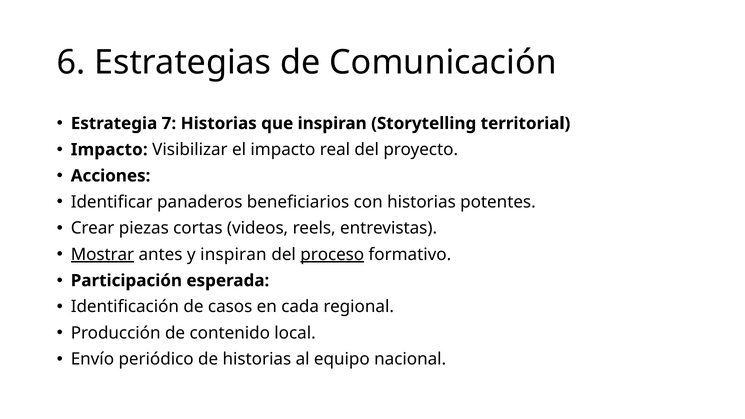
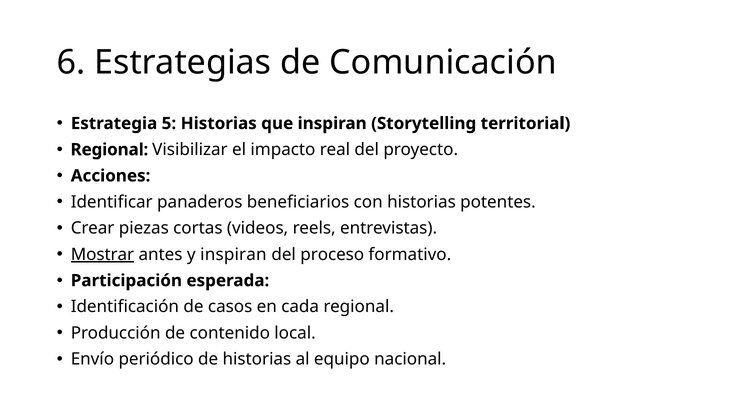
7: 7 -> 5 (169, 123)
Impacto: Impacto -> Regional (109, 150)
proceso underline: present -> none (332, 254)
